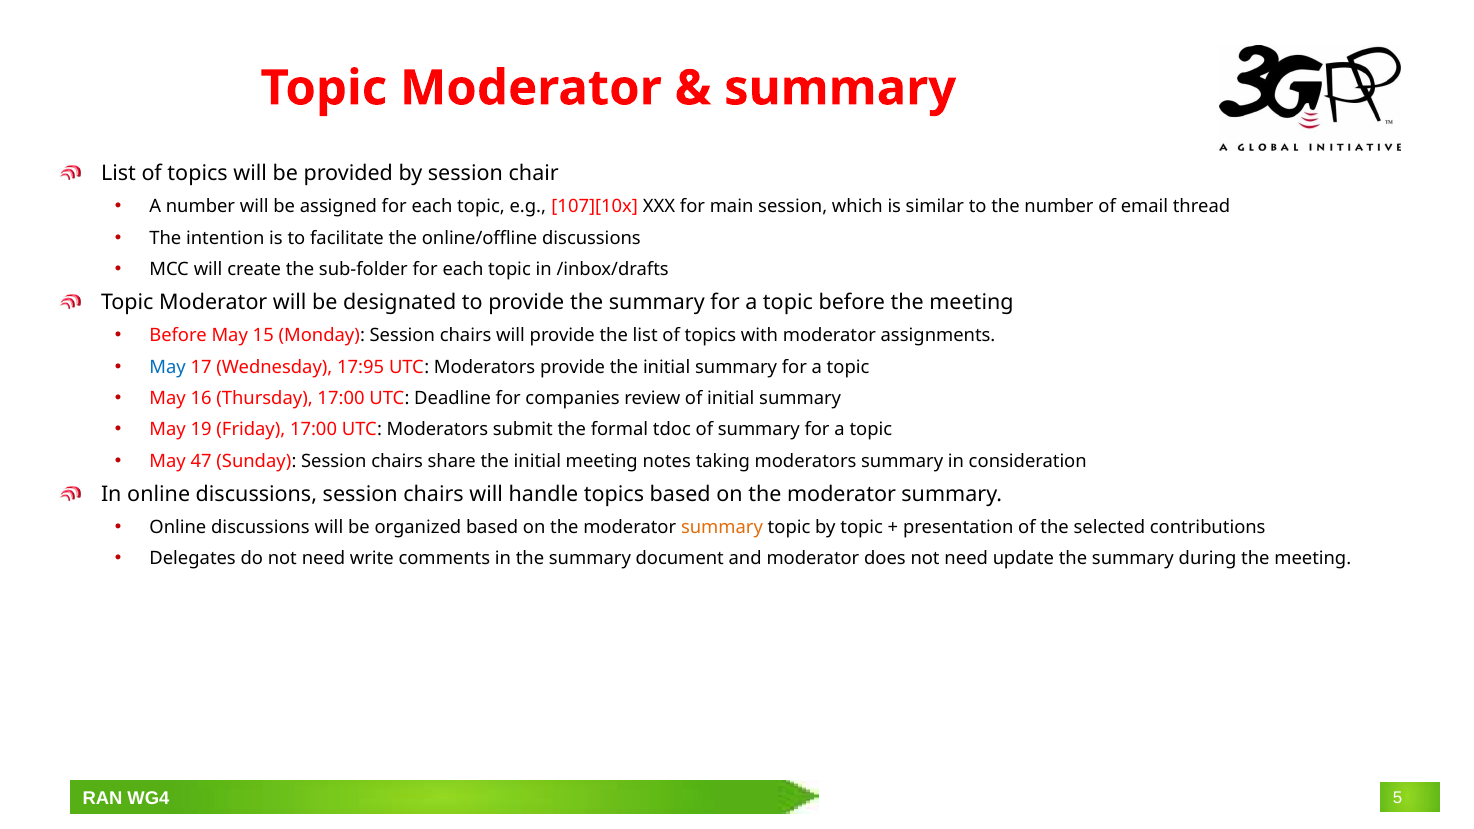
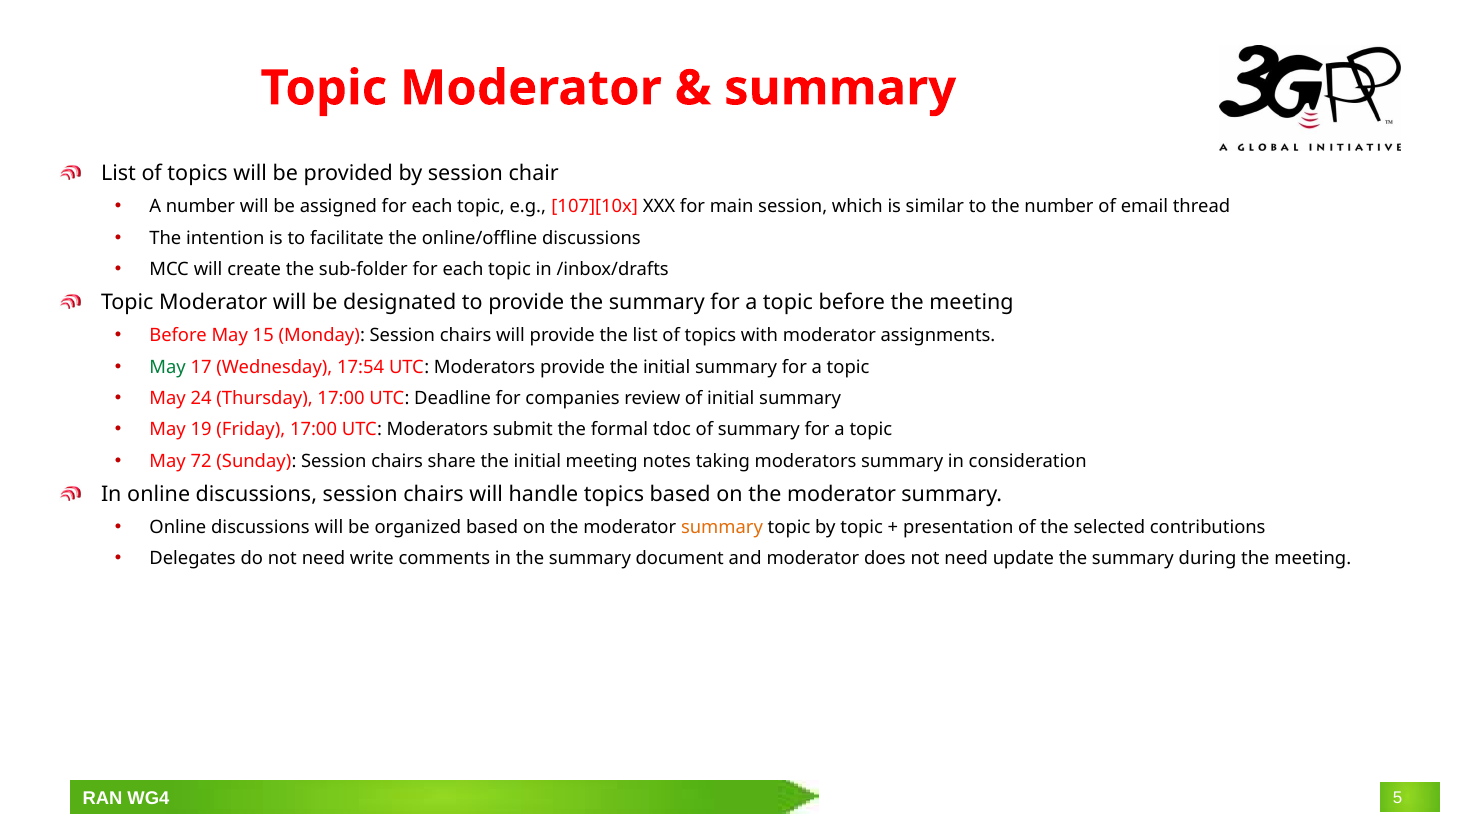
May colour: blue -> green (168, 367)
17:95: 17:95 -> 17:54 (361, 367)
16: 16 -> 24 (201, 399)
47: 47 -> 72 (201, 461)
